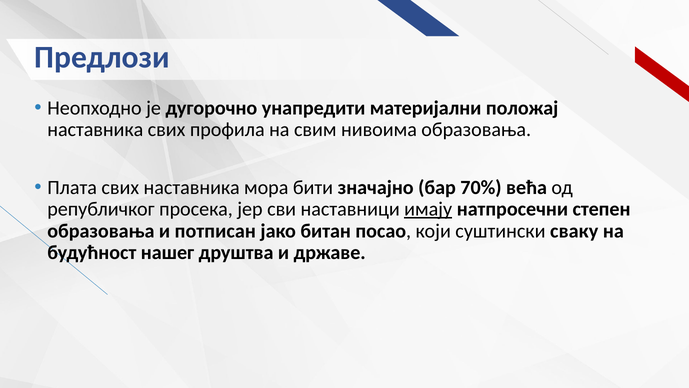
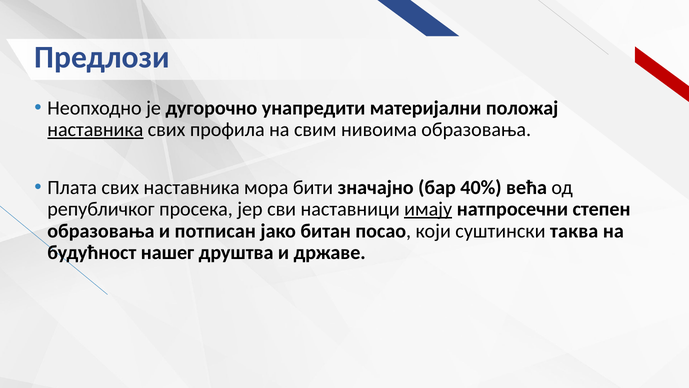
наставника underline: none -> present (95, 129)
70%: 70% -> 40% (481, 187)
сваку: сваку -> таква (574, 231)
